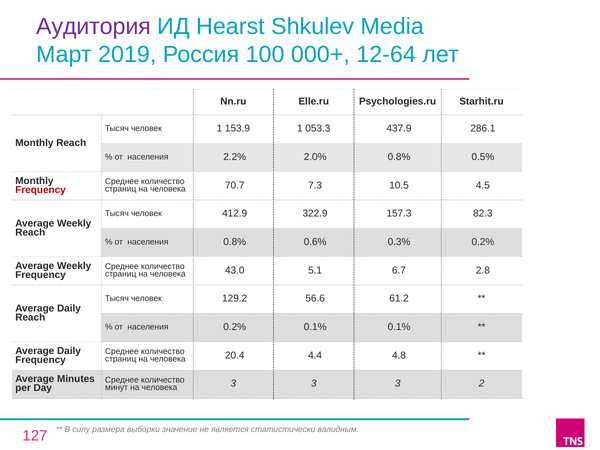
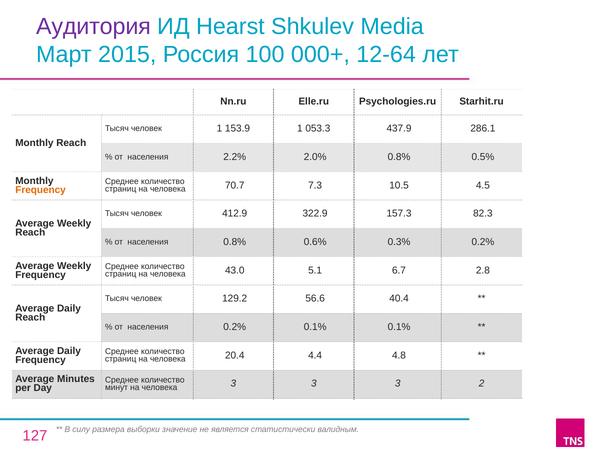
2019: 2019 -> 2015 (127, 55)
Frequency colour: red -> orange (41, 190)
61.2: 61.2 -> 40.4 (399, 299)
